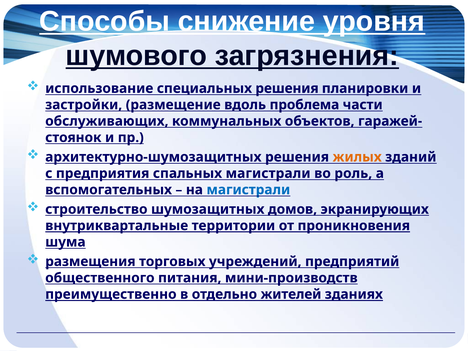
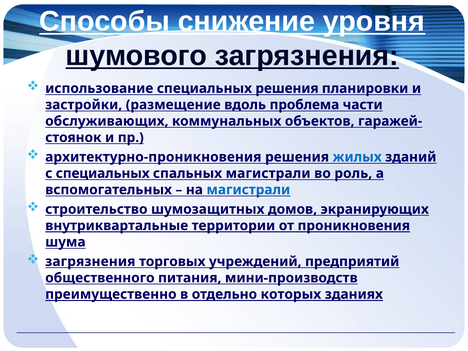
архитектурно-шумозащитных: архитектурно-шумозащитных -> архитектурно-проникновения (153, 157)
жилых colour: orange -> blue (357, 157)
с предприятия: предприятия -> специальных (103, 173)
размещения: размещения -> загрязнения (90, 262)
жителей: жителей -> которых (291, 294)
